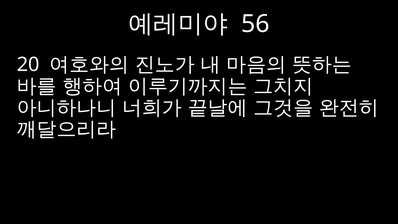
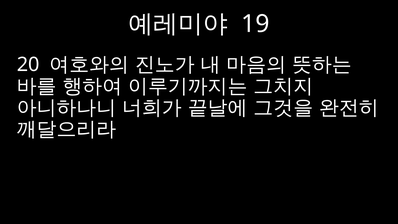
56: 56 -> 19 (255, 24)
